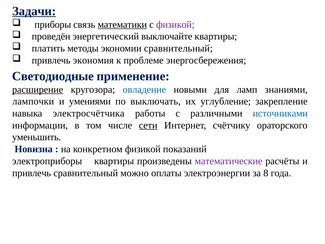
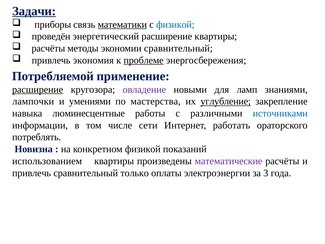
физикой colour: purple -> blue (175, 24)
энергетический выключайте: выключайте -> расширение (167, 36)
платить: платить -> расчёты (48, 48)
проблеме underline: none -> present (144, 60)
Светодиодные: Светодиодные -> Потребляемой (53, 76)
овладение colour: blue -> purple (144, 89)
выключать: выключать -> мастерства (156, 101)
углубление underline: none -> present (226, 101)
электросчётчика: электросчётчика -> люминесцентные (89, 113)
сети underline: present -> none (148, 125)
счётчику: счётчику -> работать (232, 125)
уменьшить: уменьшить -> потреблять (37, 137)
электроприборы: электроприборы -> использованием (47, 161)
можно: можно -> только (135, 173)
8: 8 -> 3 (266, 173)
